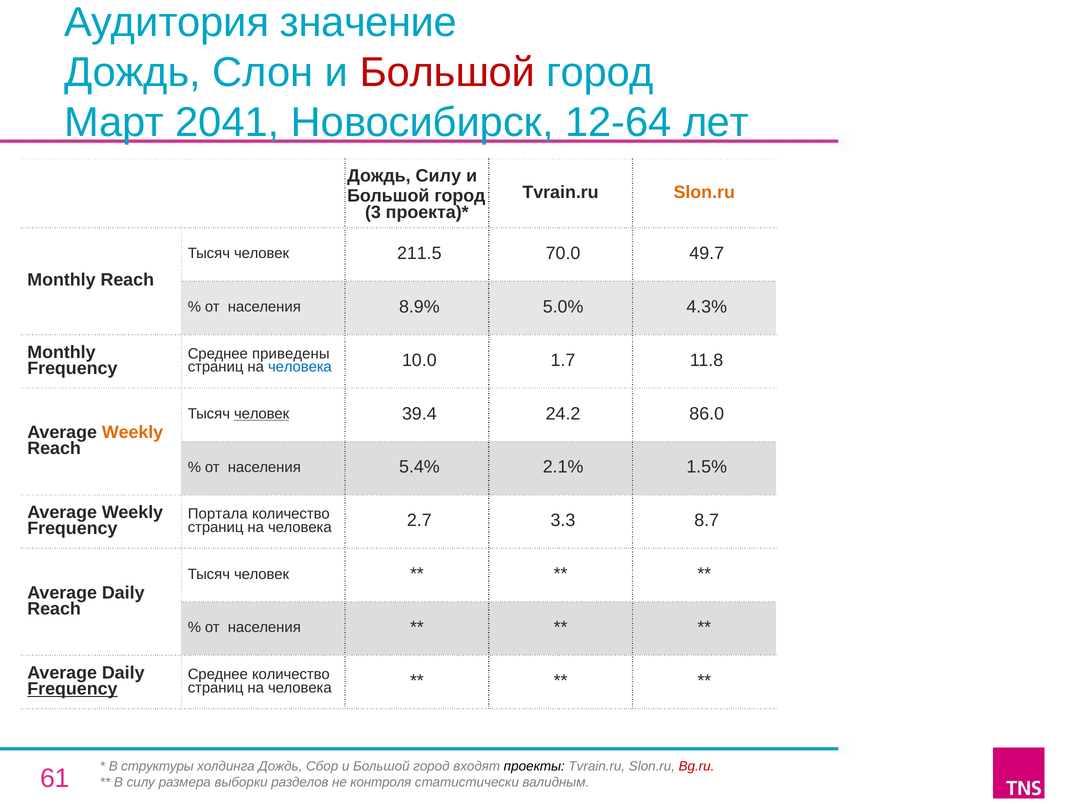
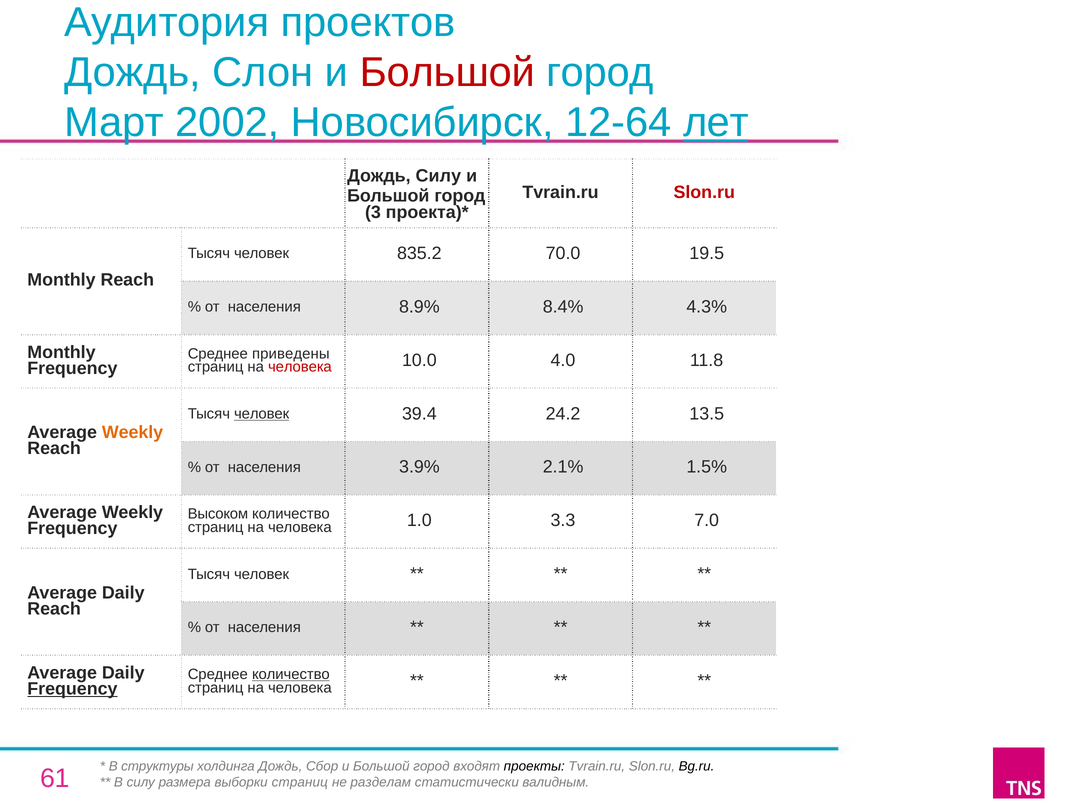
значение: значение -> проектов (368, 22)
2041: 2041 -> 2002 (227, 123)
лет underline: none -> present (716, 123)
Slon.ru colour: orange -> red (704, 192)
211.5: 211.5 -> 835.2 (419, 253)
49.7: 49.7 -> 19.5 (707, 253)
5.0%: 5.0% -> 8.4% (563, 307)
человека colour: blue -> red (300, 367)
1.7: 1.7 -> 4.0 (563, 360)
86.0: 86.0 -> 13.5 (707, 414)
5.4%: 5.4% -> 3.9% (419, 467)
Портала: Портала -> Высоком (218, 514)
2.7: 2.7 -> 1.0 (419, 521)
8.7: 8.7 -> 7.0 (707, 521)
количество underline: none -> present (291, 674)
Bg.ru colour: red -> black (697, 766)
выборки разделов: разделов -> страниц (300, 782)
контроля: контроля -> разделам (381, 782)
